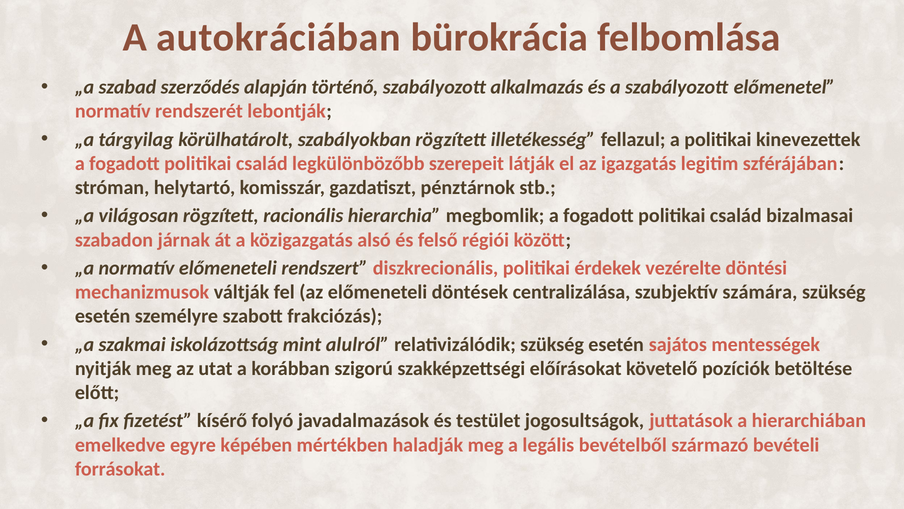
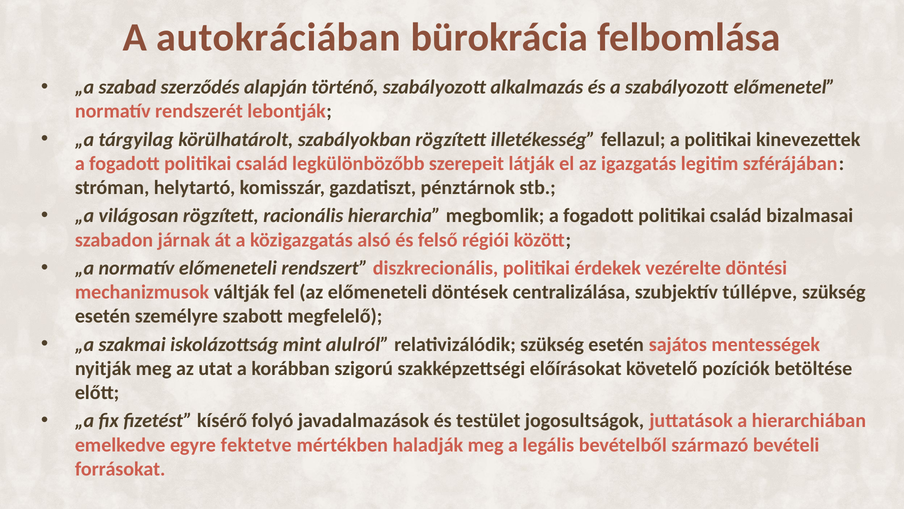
számára: számára -> túllépve (760, 292)
frakciózás: frakciózás -> megfelelő (335, 316)
képében: képében -> fektetve (256, 445)
